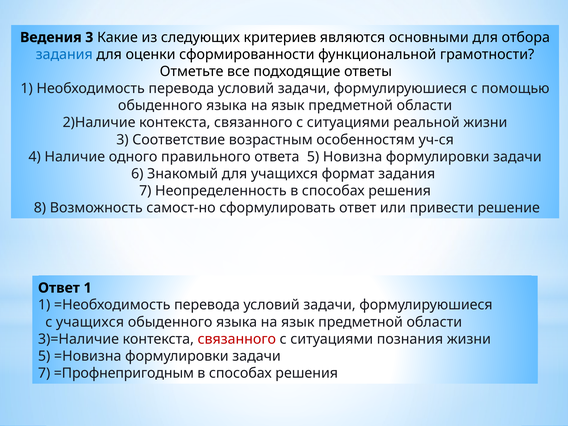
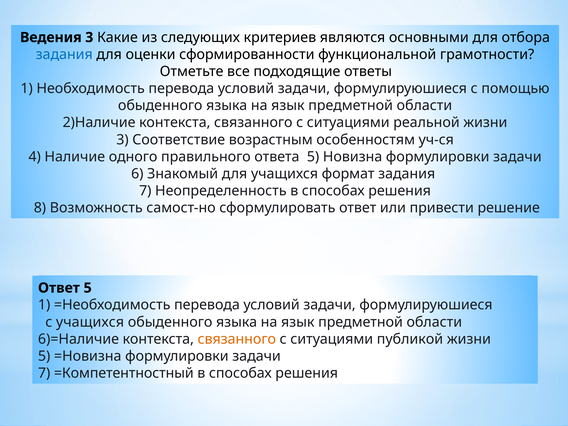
Ответ 1: 1 -> 5 (88, 288)
3)=Наличие: 3)=Наличие -> 6)=Наличие (79, 339)
связанного colour: red -> orange (237, 339)
познания: познания -> публикой (410, 339)
=Профнепригодным: =Профнепригодным -> =Компетентностный (124, 373)
